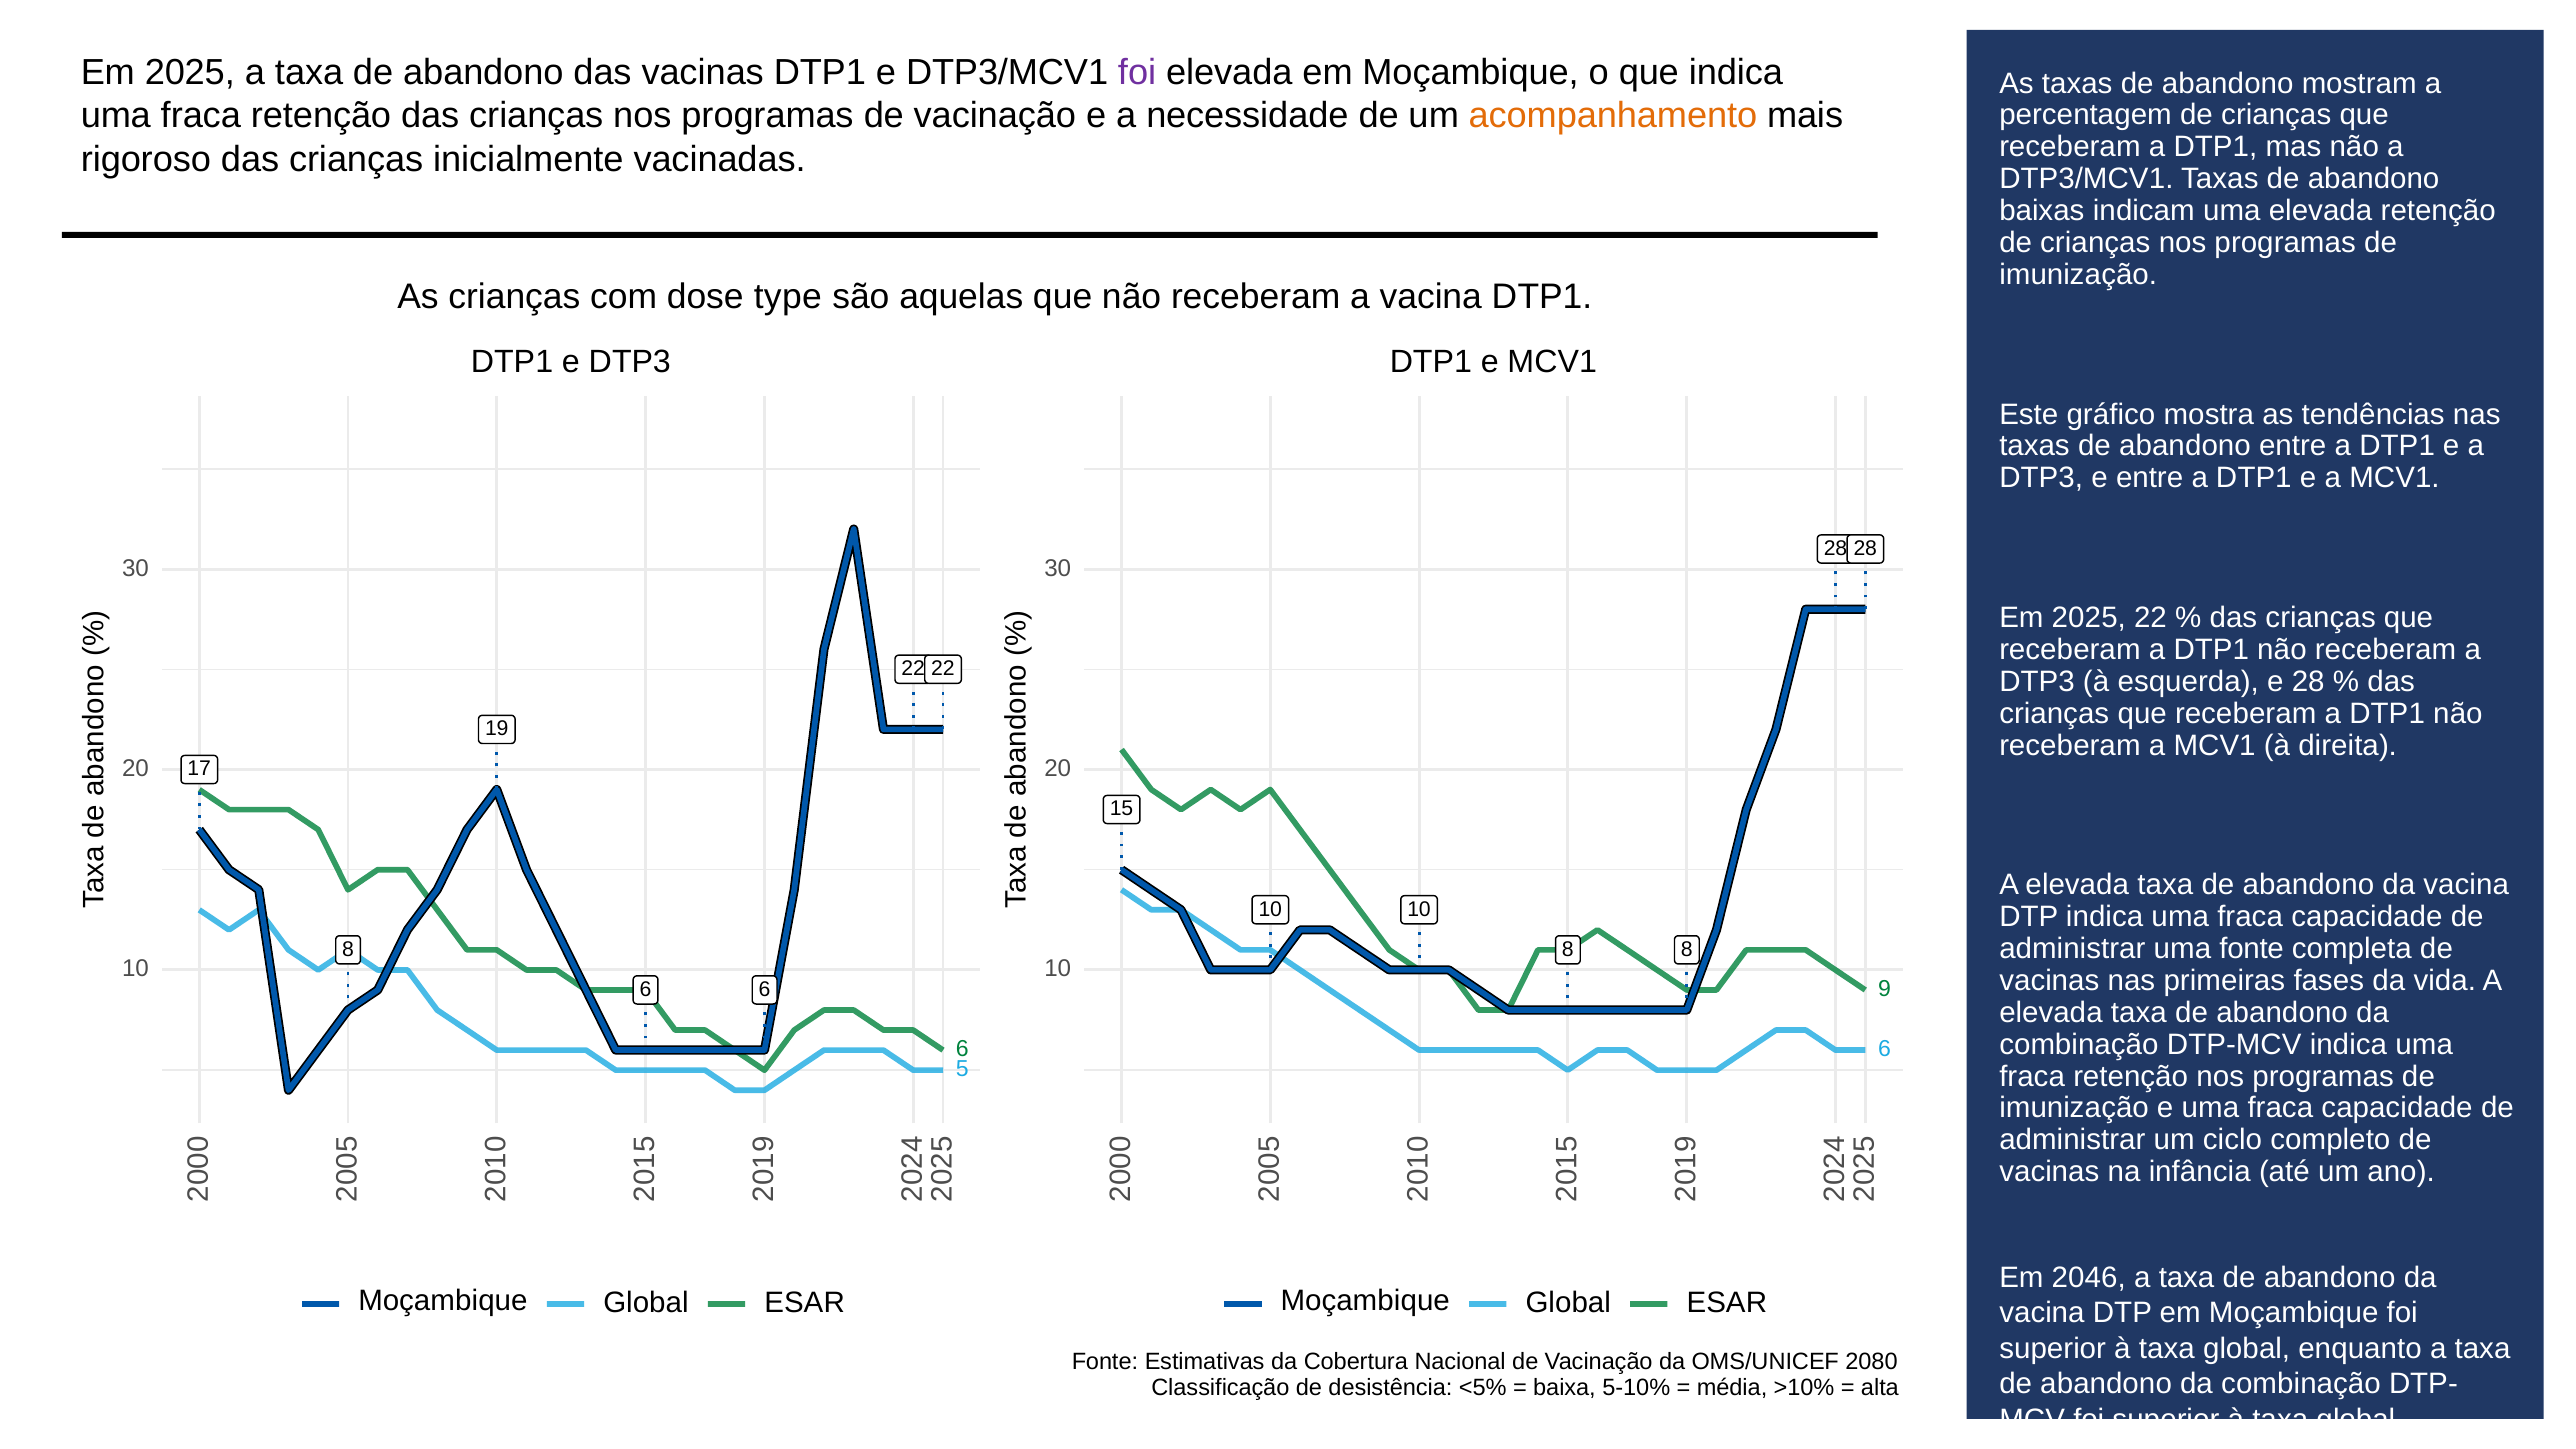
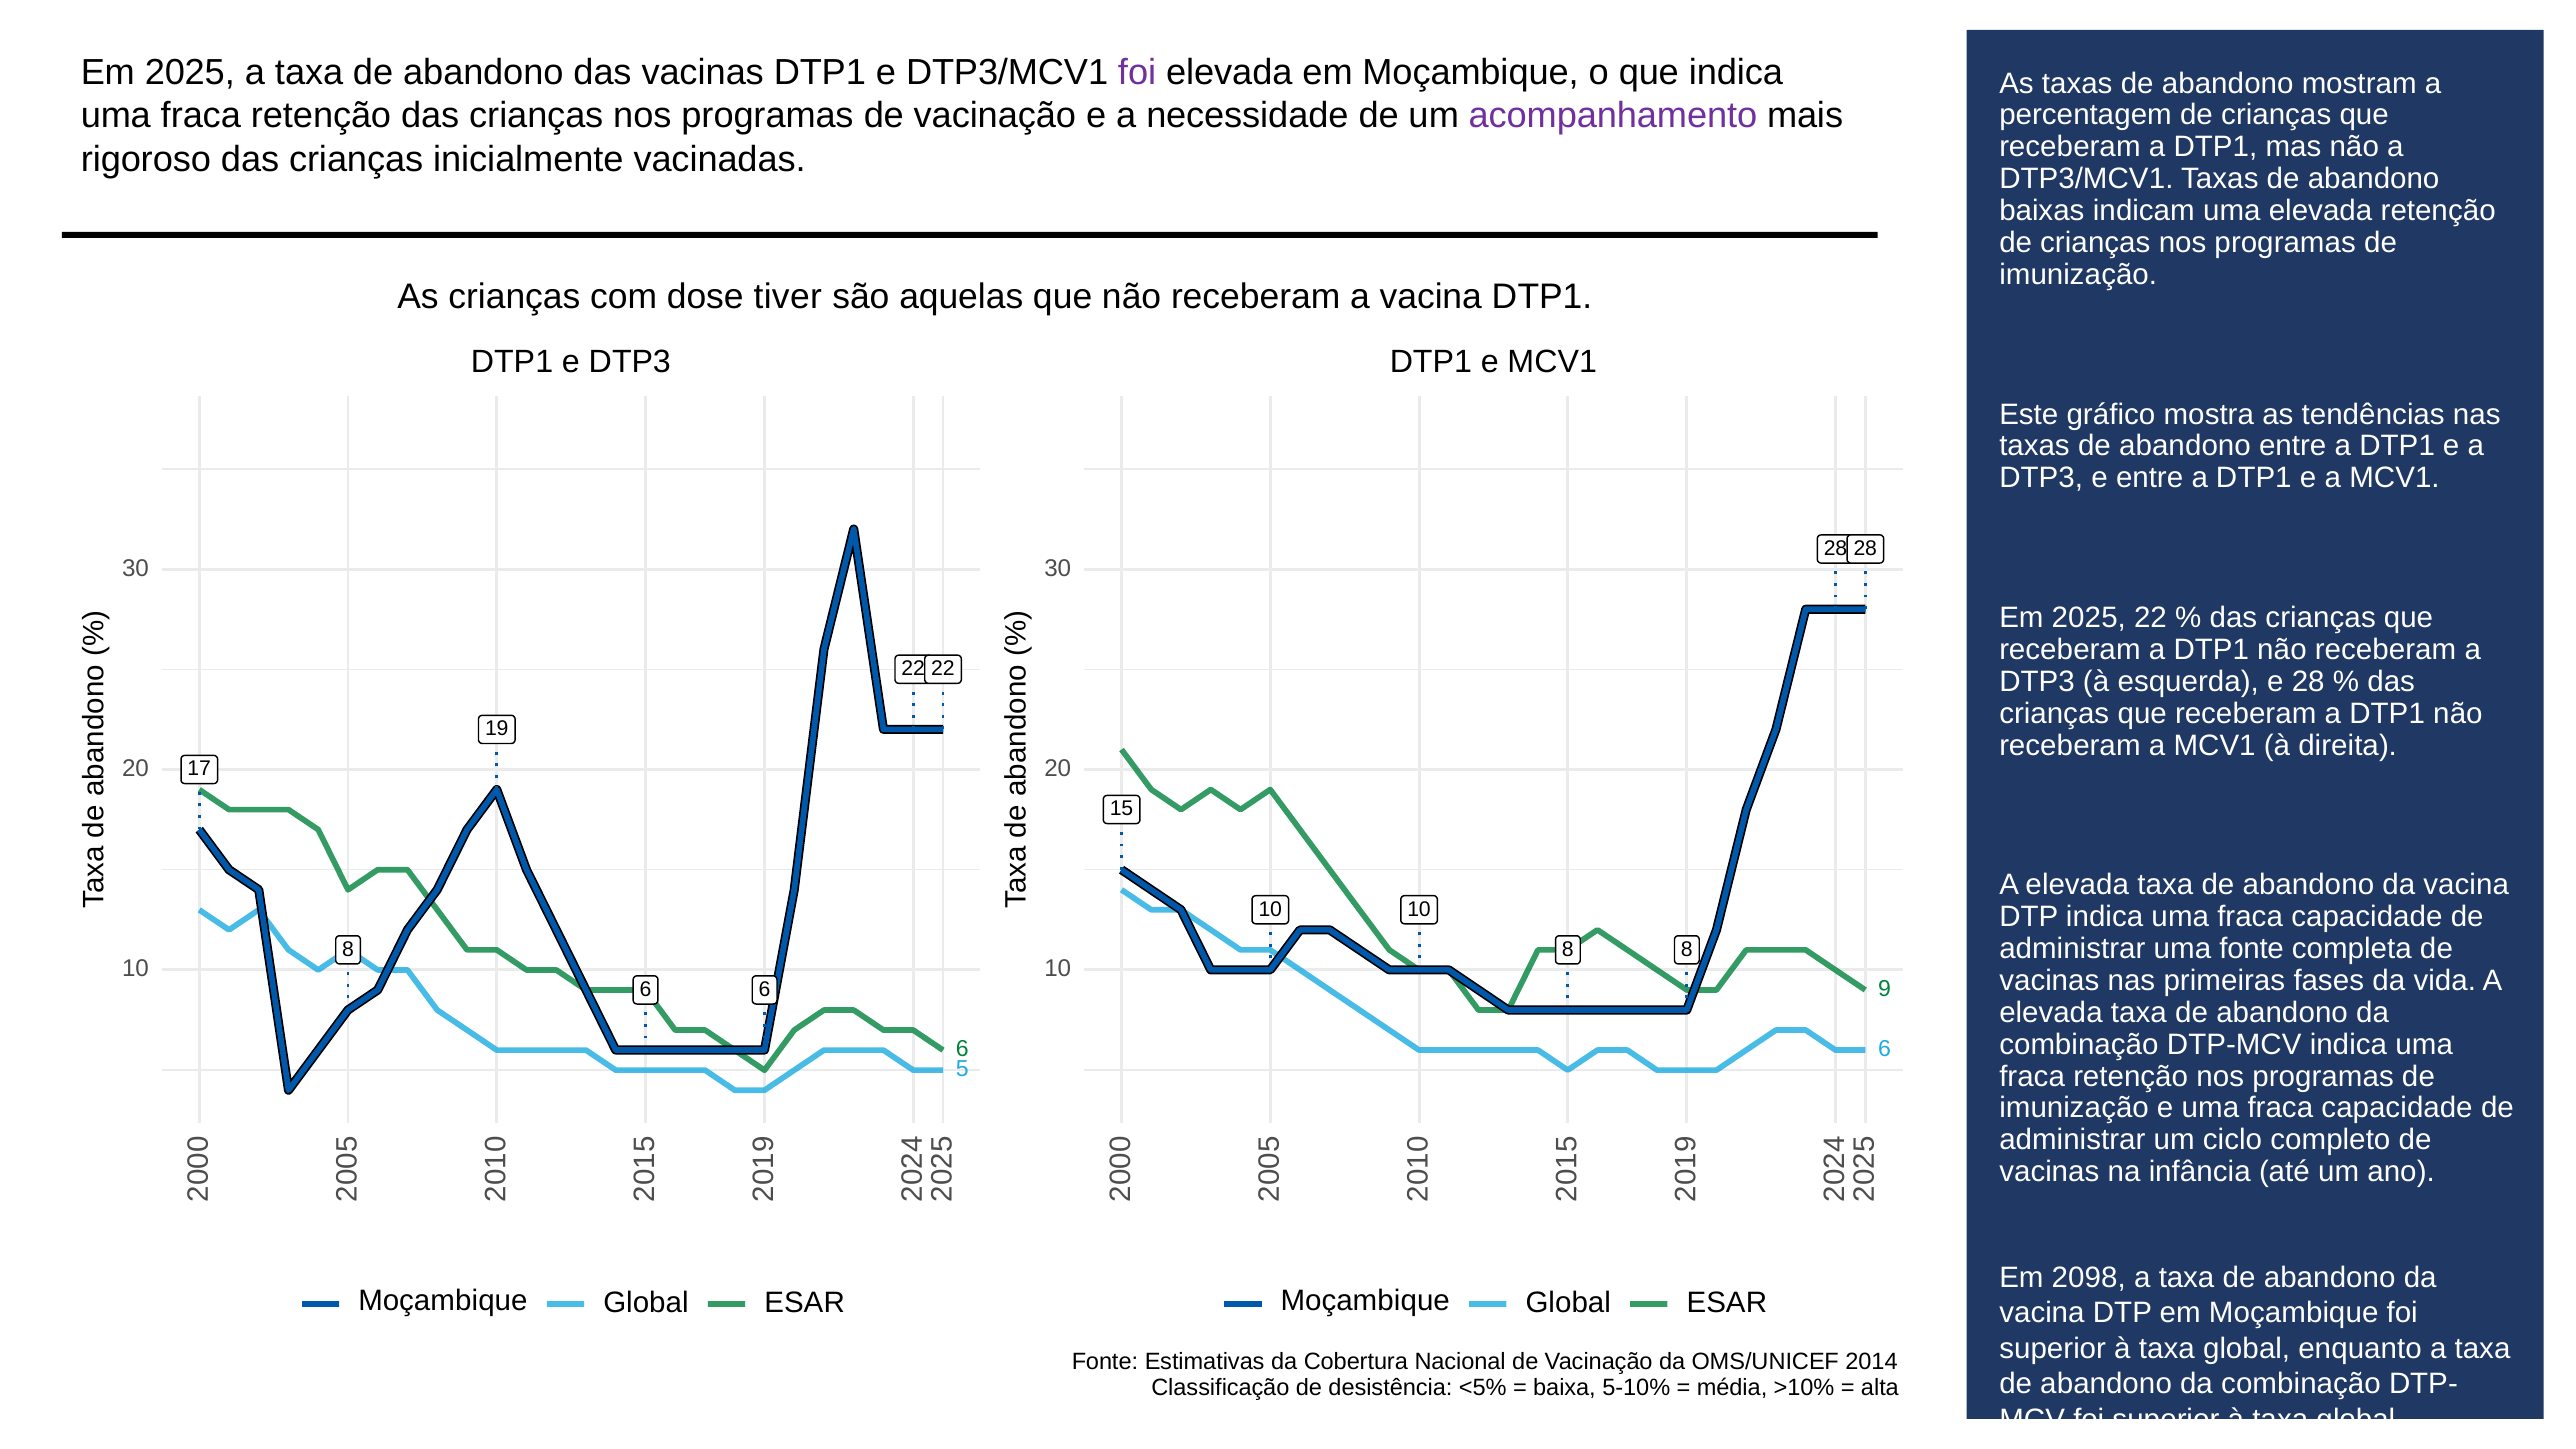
acompanhamento colour: orange -> purple (1613, 116)
type: type -> tiver (788, 297)
2046: 2046 -> 2098 (2089, 1278)
2080: 2080 -> 2014 (1872, 1362)
